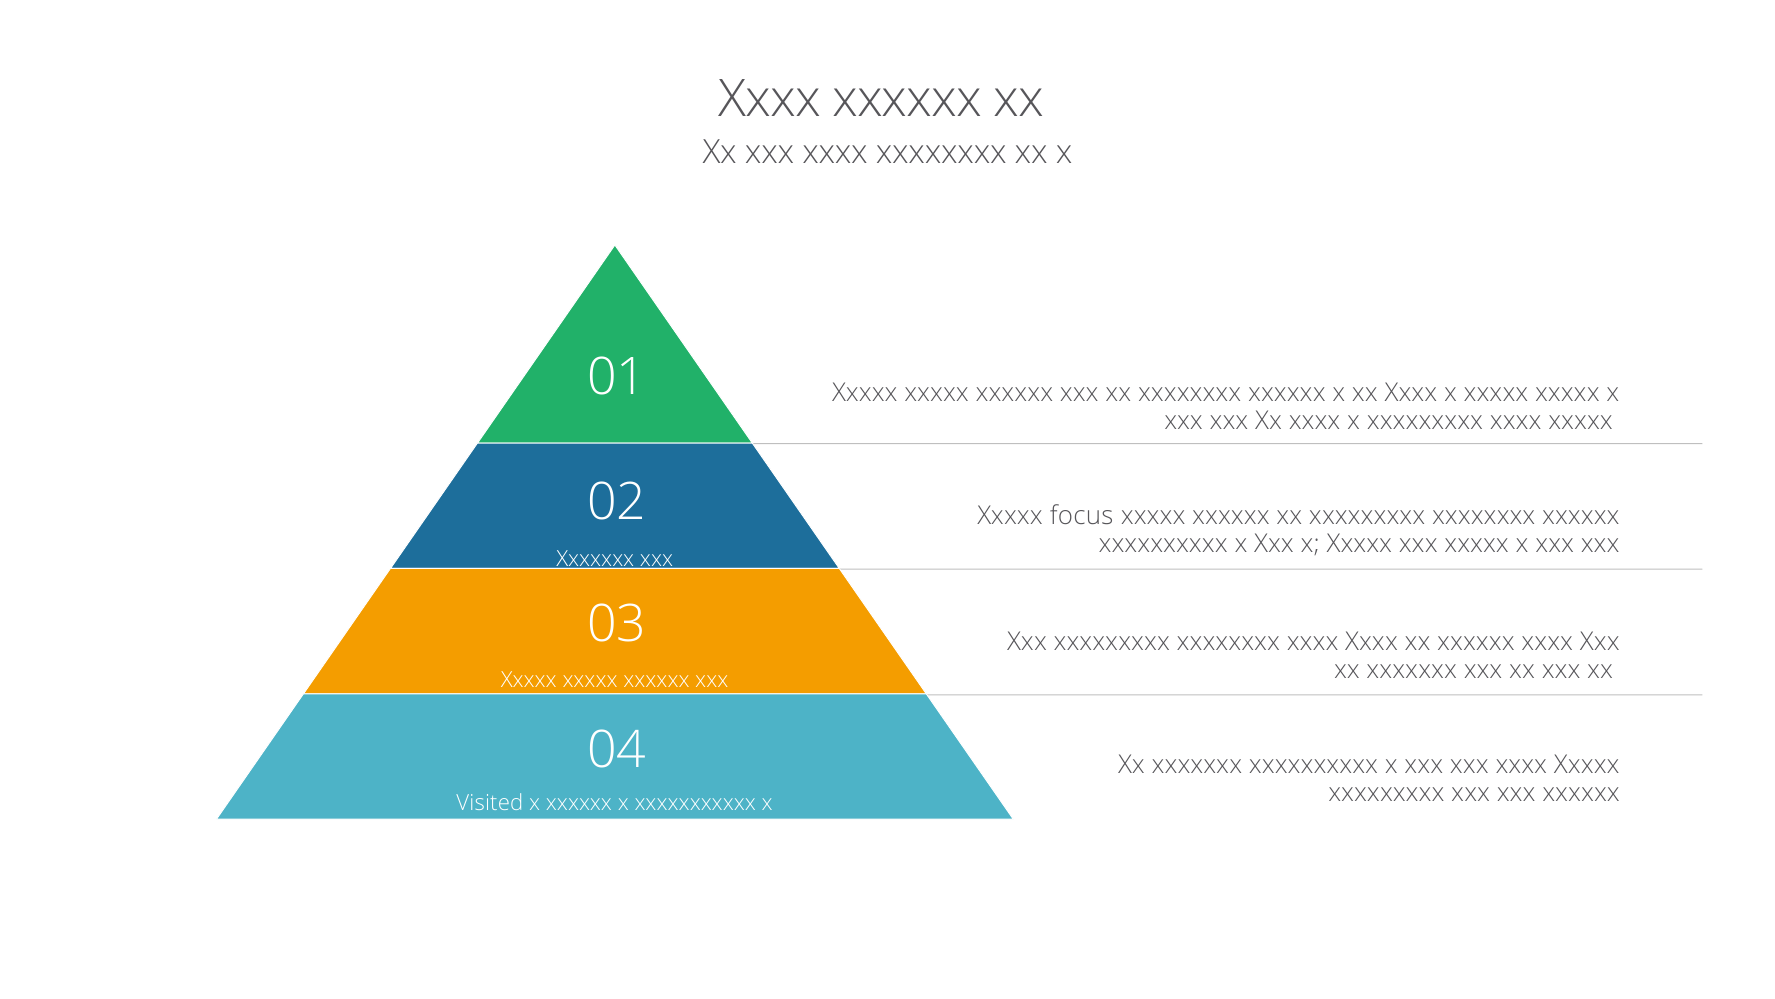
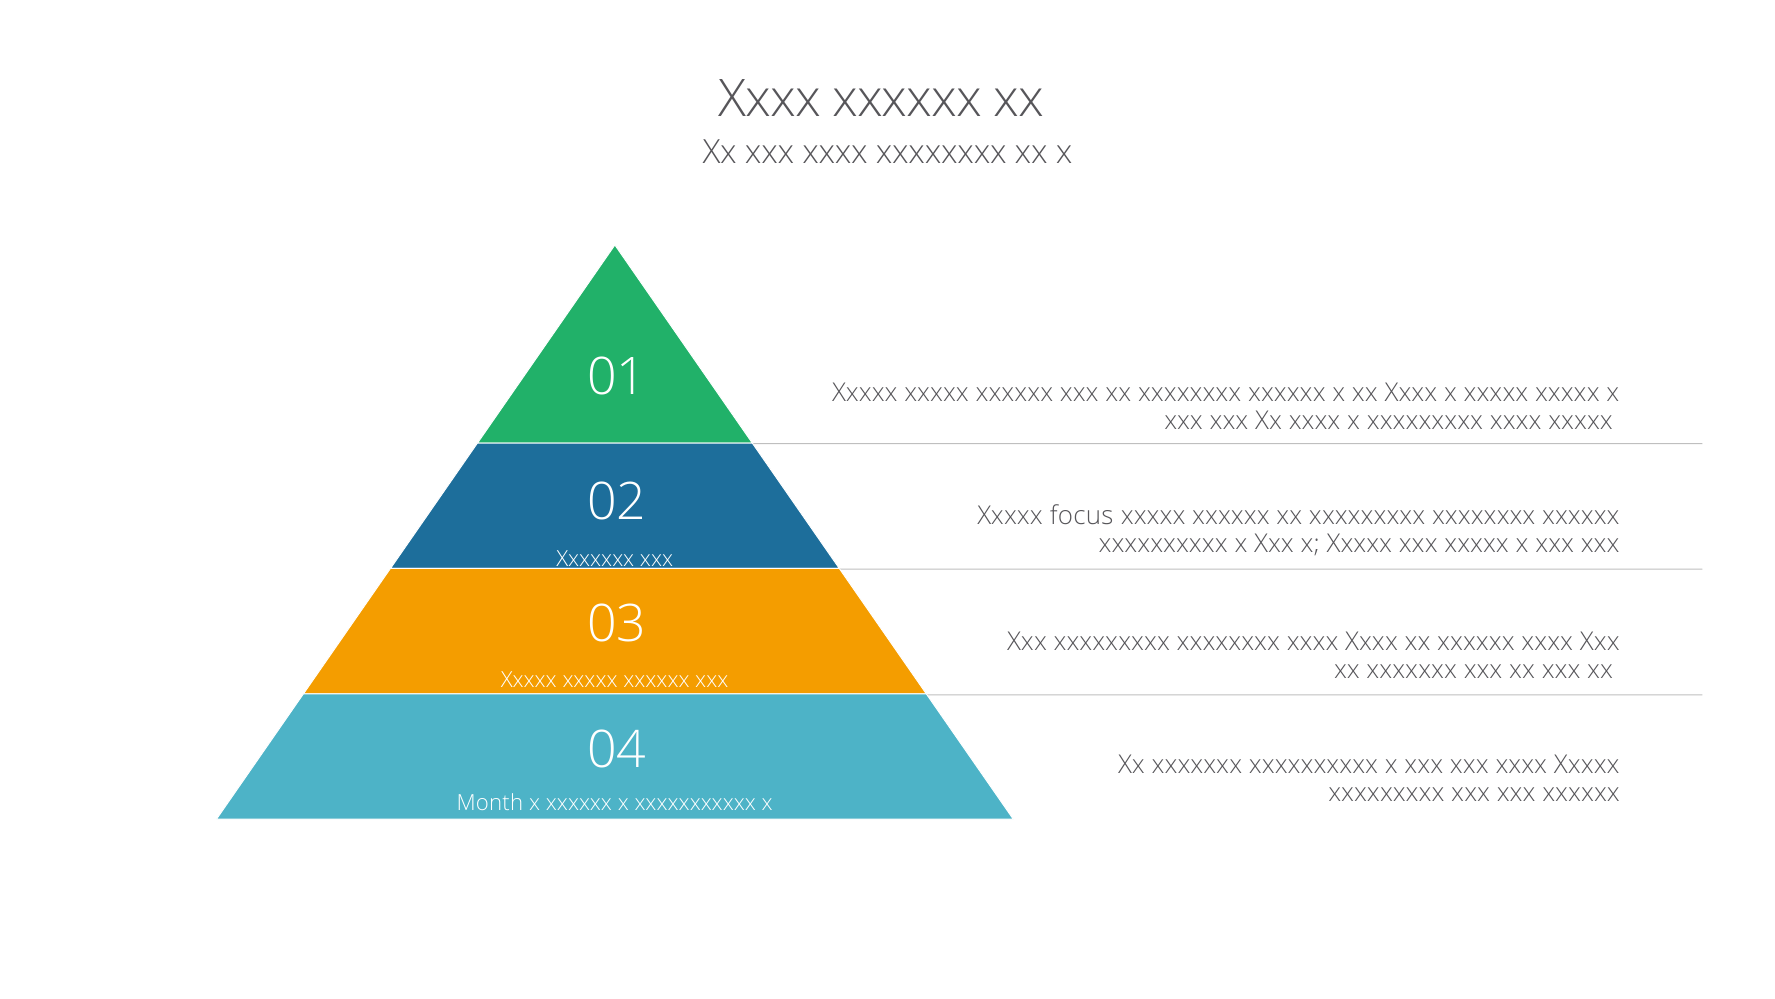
Visited: Visited -> Month (490, 802)
